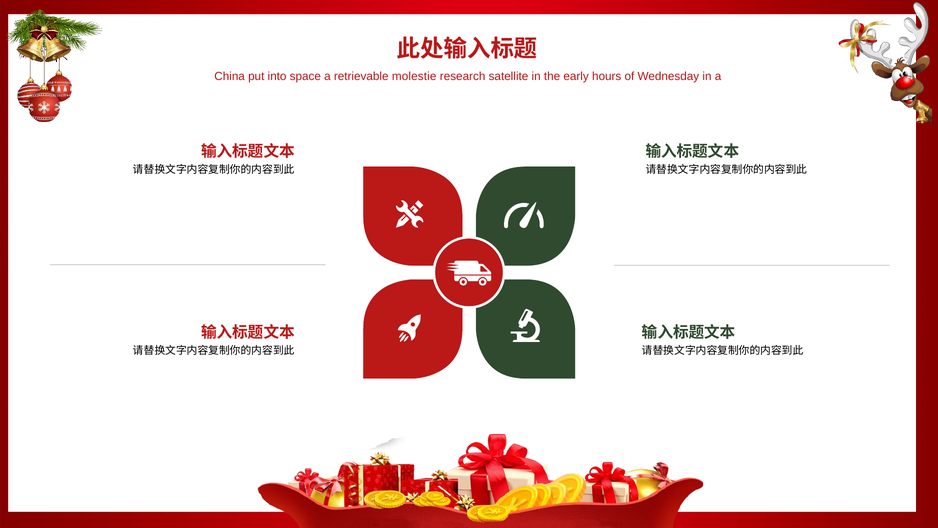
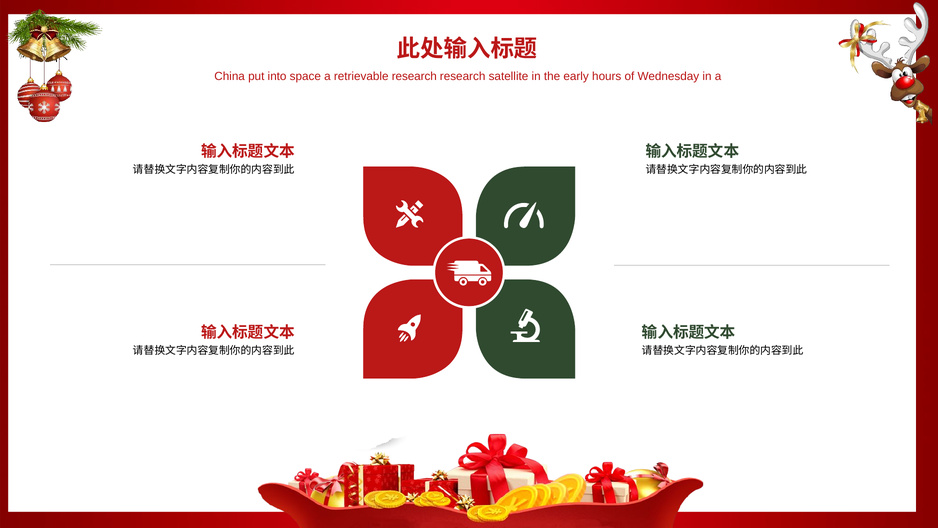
retrievable molestie: molestie -> research (414, 76)
